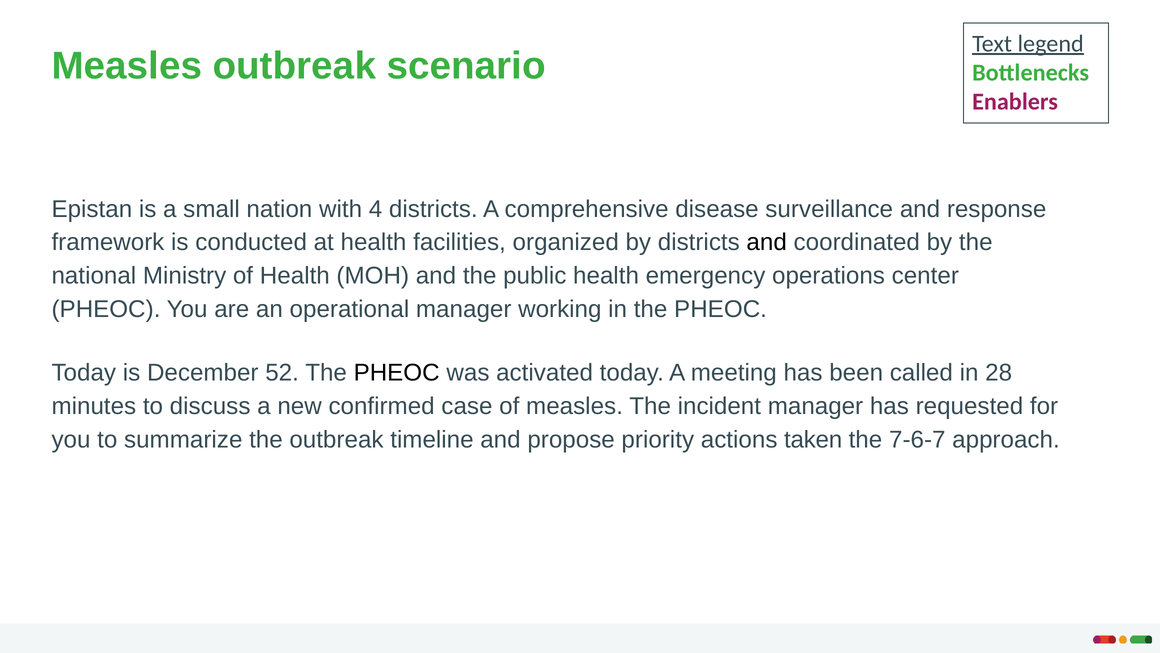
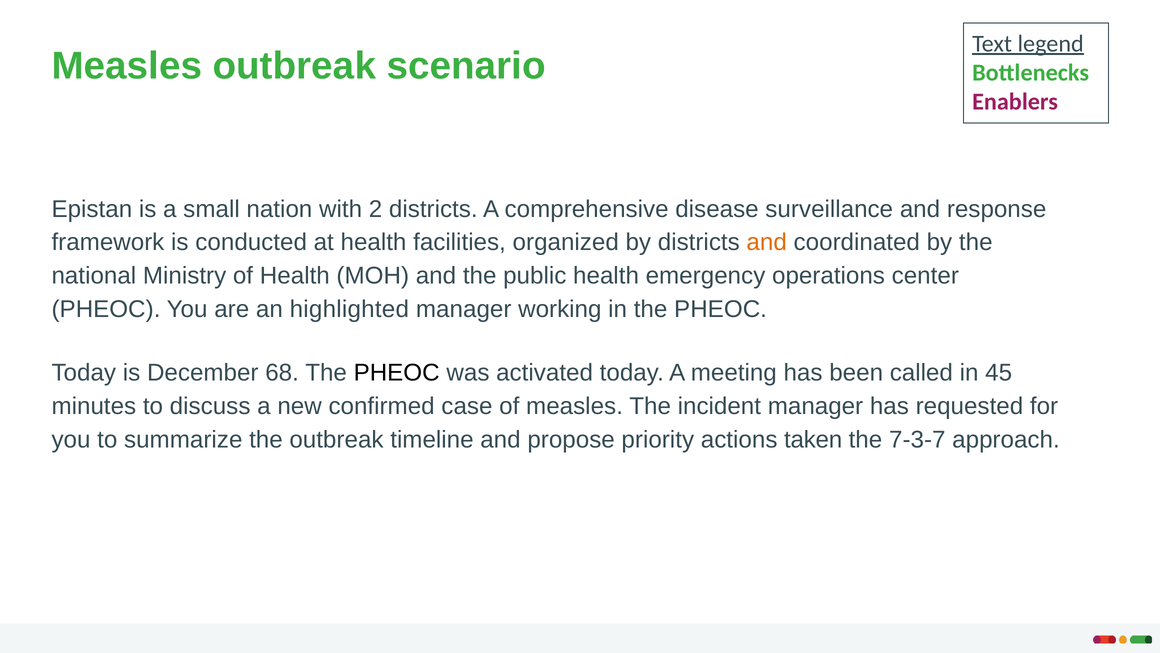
4: 4 -> 2 (376, 209)
and colour: black -> orange (767, 242)
operational: operational -> highlighted (349, 309)
52: 52 -> 68 (282, 373)
28: 28 -> 45 (999, 373)
7-6-7: 7-6-7 -> 7-3-7 (917, 439)
